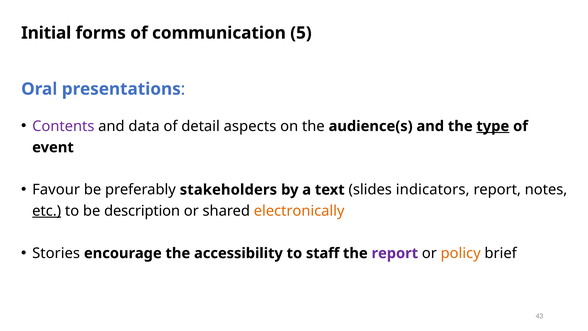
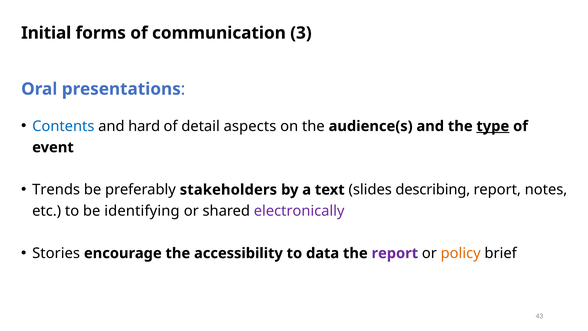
5: 5 -> 3 (301, 33)
Contents colour: purple -> blue (63, 126)
data: data -> hard (144, 126)
Favour: Favour -> Trends (56, 190)
indicators: indicators -> describing (433, 190)
etc underline: present -> none (47, 211)
description: description -> identifying (142, 211)
electronically colour: orange -> purple (299, 211)
staff: staff -> data (323, 253)
